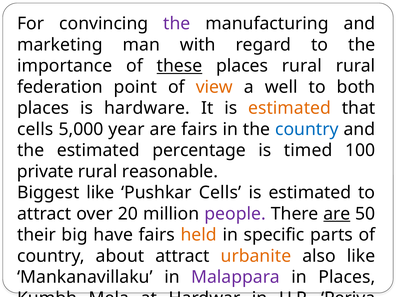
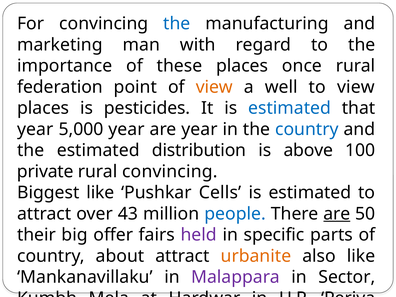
the colour: purple -> blue (177, 24)
these underline: present -> none (179, 66)
places rural: rural -> once (302, 66)
to both: both -> view (356, 87)
hardware: hardware -> pesticides (147, 108)
estimated colour: orange -> blue (290, 108)
cells: cells -> year (35, 129)
are fairs: fairs -> year (199, 129)
percentage: percentage -> distribution (199, 150)
timed: timed -> above (308, 150)
rural reasonable: reasonable -> convincing (170, 172)
20: 20 -> 43 (128, 214)
people colour: purple -> blue (235, 214)
have: have -> offer (113, 235)
held colour: orange -> purple (199, 235)
in Places: Places -> Sector (347, 277)
